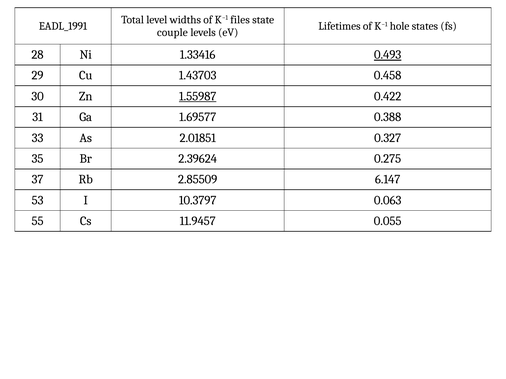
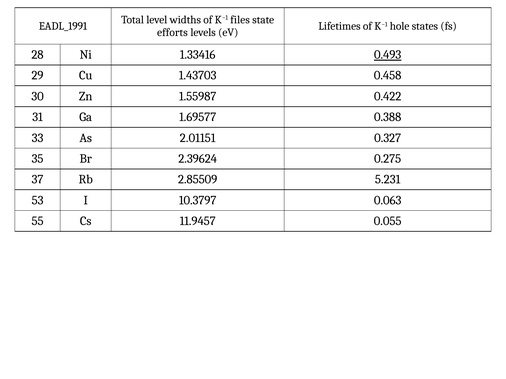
couple: couple -> efforts (172, 33)
1.55987 underline: present -> none (198, 96)
2.01851: 2.01851 -> 2.01151 (198, 138)
6.147: 6.147 -> 5.231 (388, 180)
